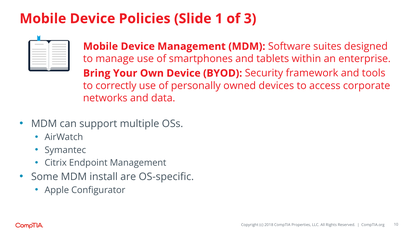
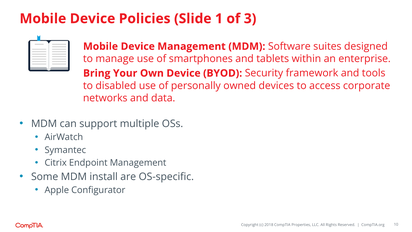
correctly: correctly -> disabled (116, 86)
